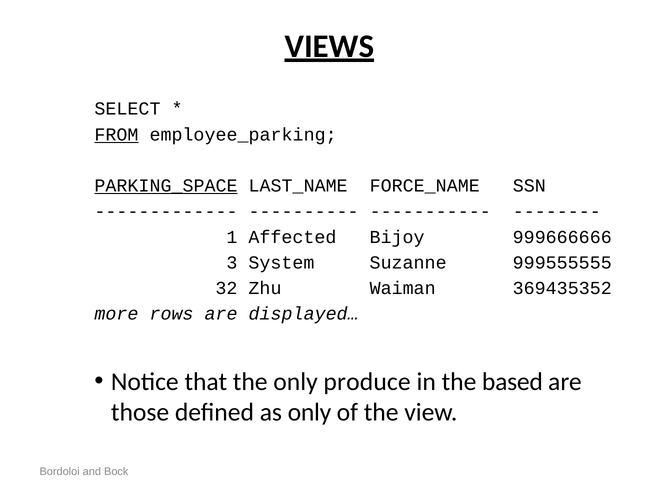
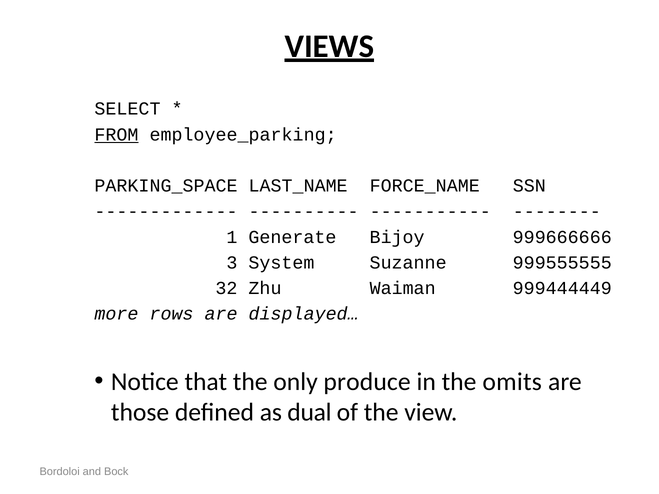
PARKING_SPACE underline: present -> none (166, 186)
Affected: Affected -> Generate (292, 237)
369435352: 369435352 -> 999444449 (562, 288)
based: based -> omits (512, 382)
as only: only -> dual (309, 413)
